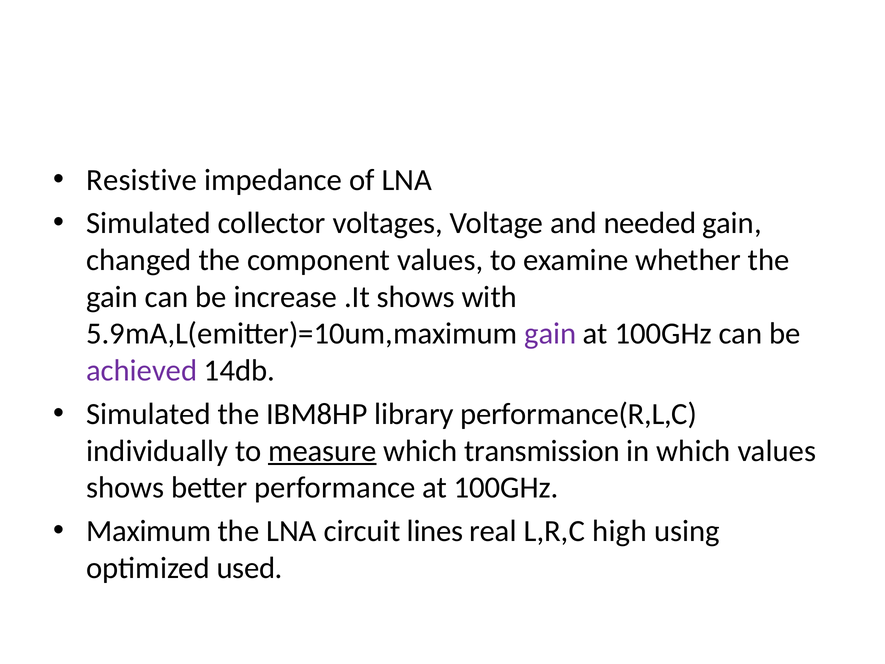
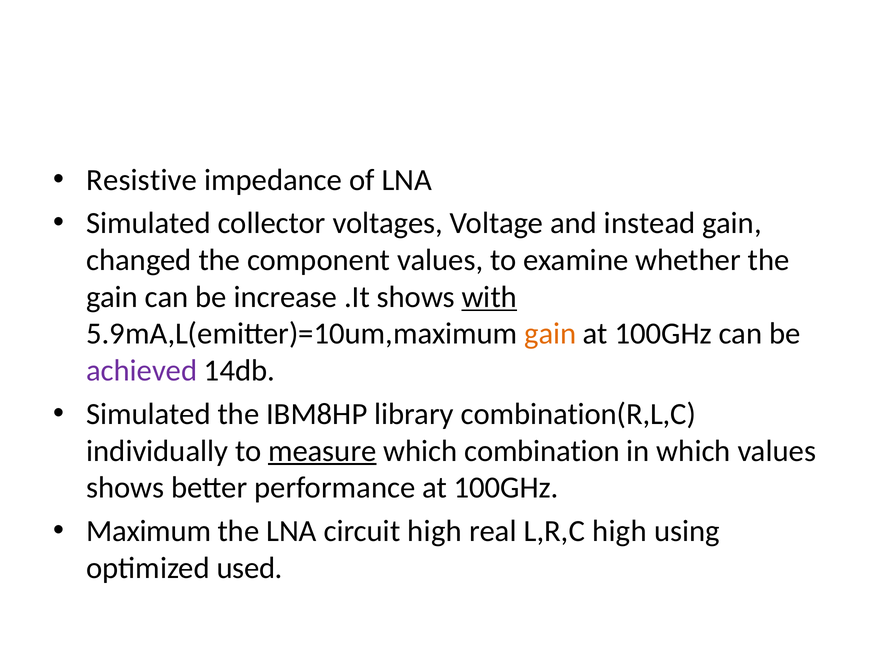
needed: needed -> instead (650, 223)
with underline: none -> present (489, 297)
gain colour: purple -> orange (550, 334)
performance(R,L,C: performance(R,L,C -> combination(R,L,C (578, 414)
transmission: transmission -> combination (542, 451)
circuit lines: lines -> high (435, 531)
